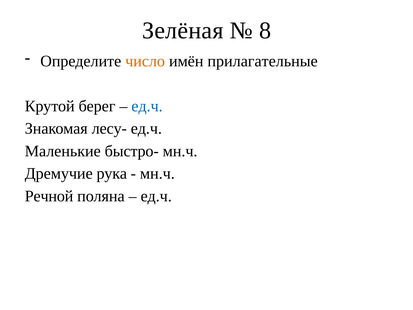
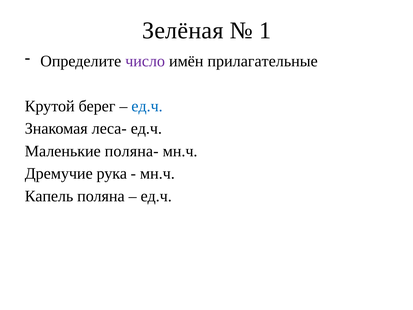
8: 8 -> 1 (265, 31)
число colour: orange -> purple (145, 61)
лесу-: лесу- -> леса- (109, 129)
быстро-: быстро- -> поляна- (132, 151)
Речной: Речной -> Капель (49, 196)
